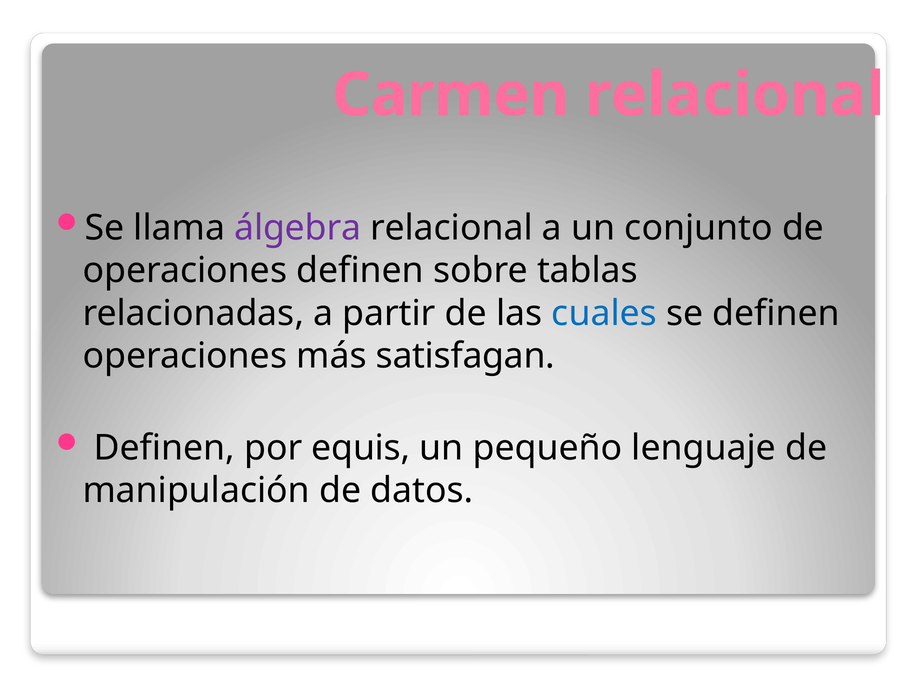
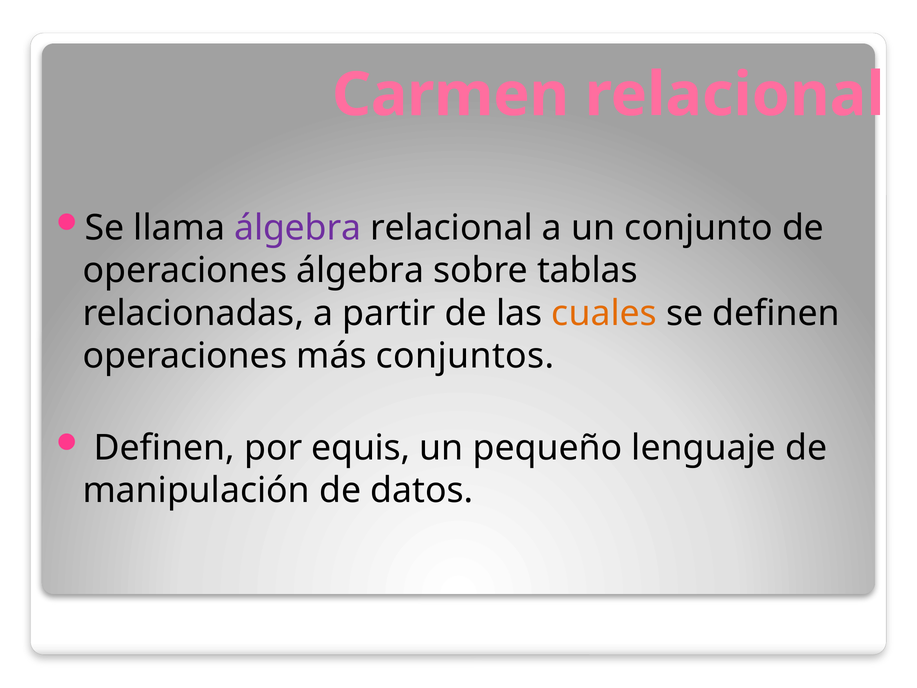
operaciones definen: definen -> álgebra (360, 271)
cuales colour: blue -> orange (604, 313)
satisfagan: satisfagan -> conjuntos (465, 356)
